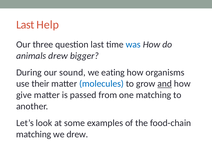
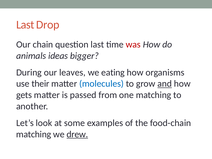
Help: Help -> Drop (48, 25)
three: three -> chain (43, 44)
was colour: blue -> red (133, 44)
animals drew: drew -> ideas (58, 56)
sound: sound -> leaves (72, 72)
give: give -> gets (24, 95)
drew underline: none -> present (77, 134)
